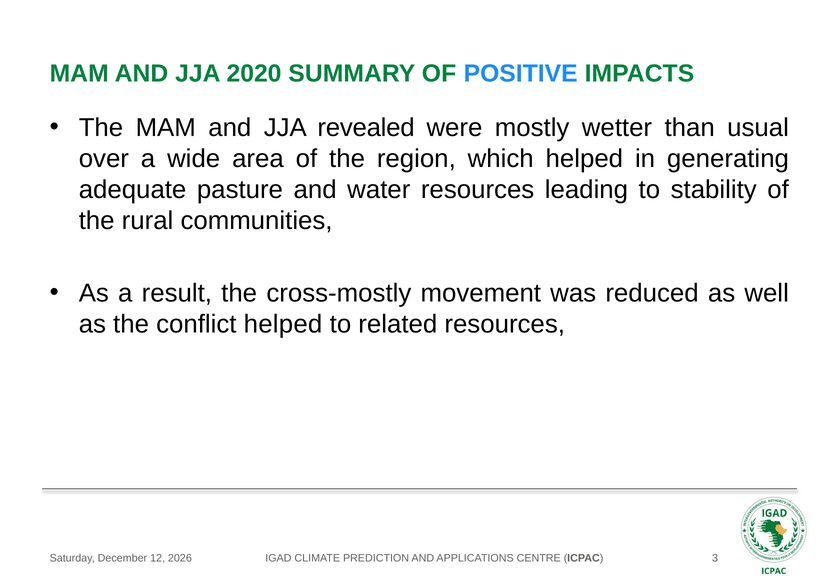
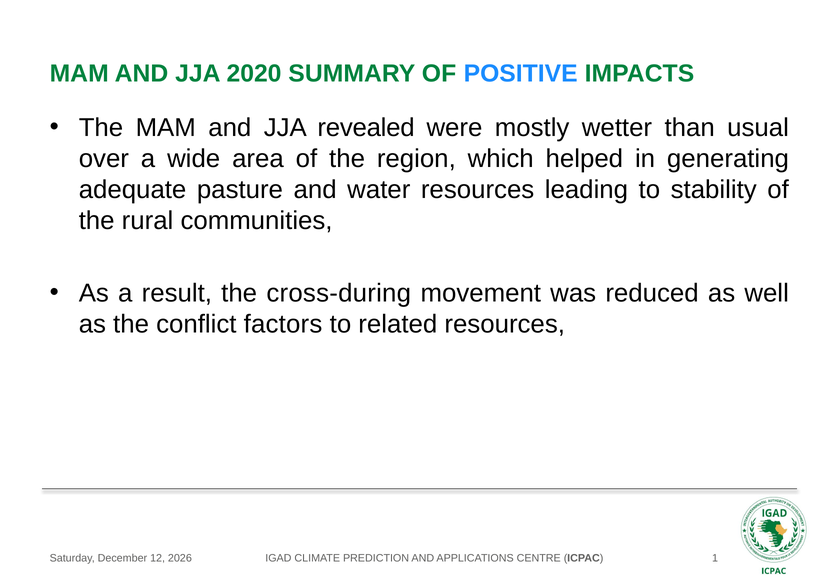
cross-mostly: cross-mostly -> cross-during (339, 293)
conflict helped: helped -> factors (283, 324)
3: 3 -> 1 (715, 558)
